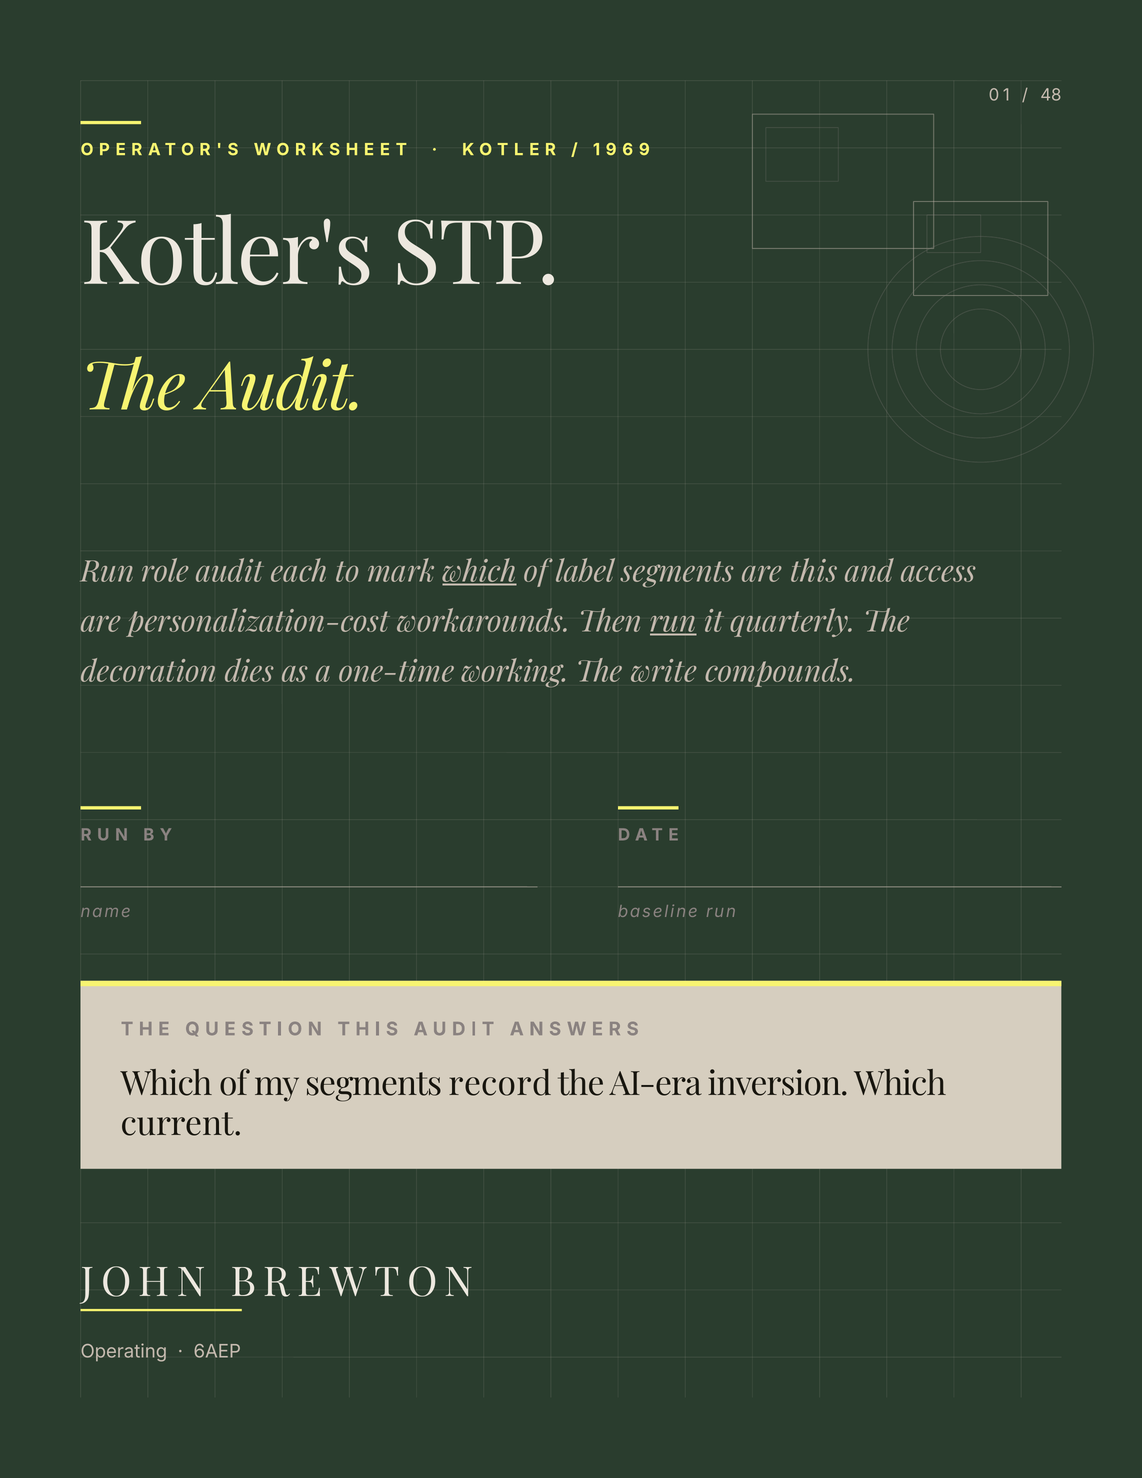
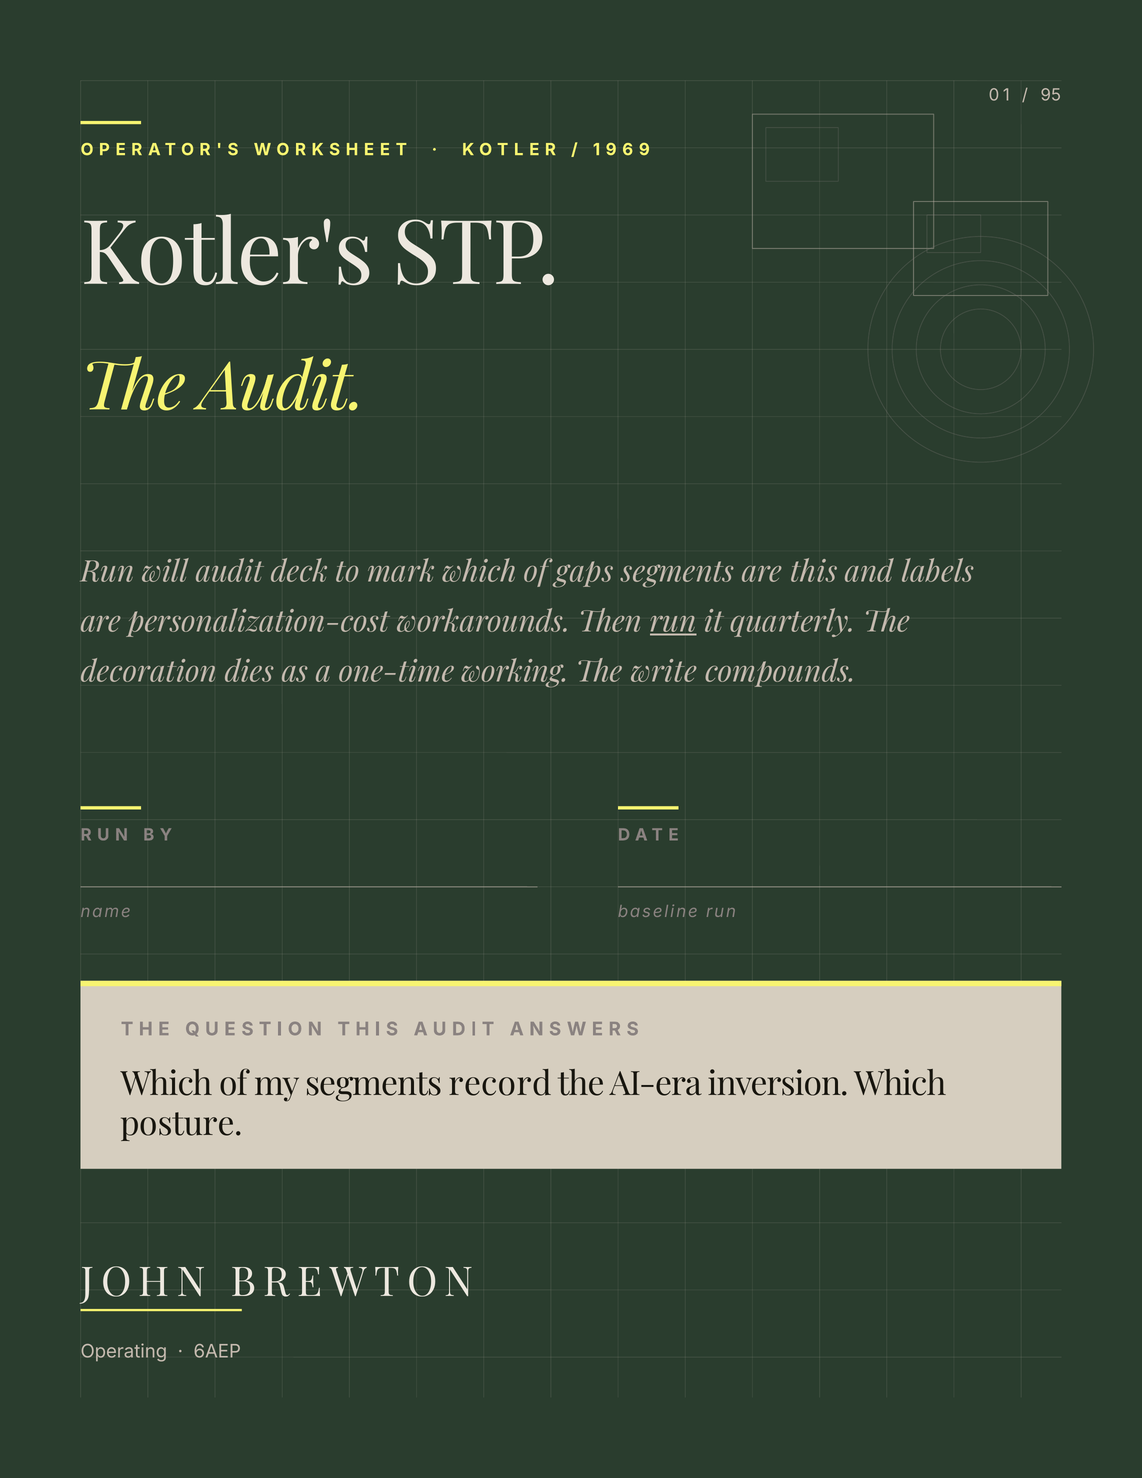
48: 48 -> 95 (1051, 95)
role: role -> will (165, 572)
each: each -> deck (299, 572)
which underline: present -> none (479, 572)
label: label -> gaps (585, 572)
access: access -> labels (938, 572)
current: current -> posture (181, 1124)
